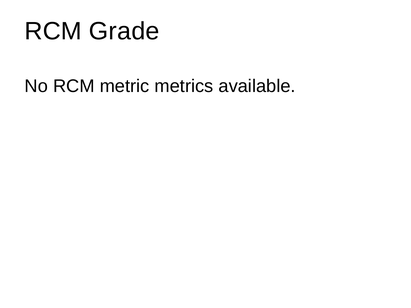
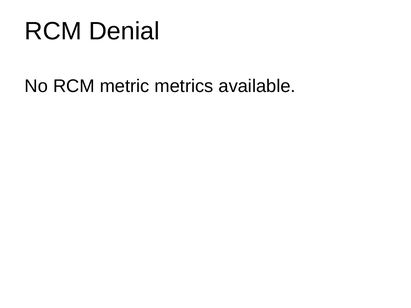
Grade: Grade -> Denial (124, 31)
